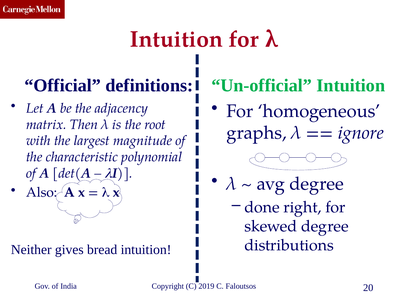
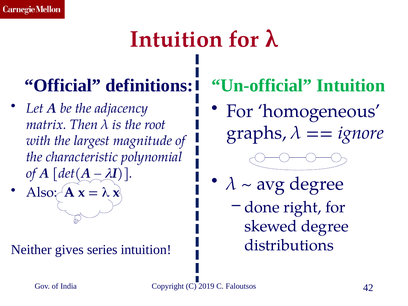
bread: bread -> series (102, 250)
20: 20 -> 42 (368, 288)
